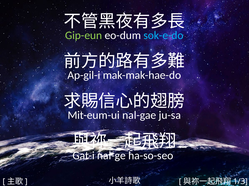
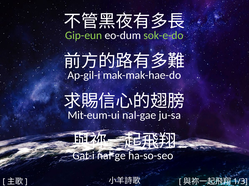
sok-e-do colour: light blue -> light green (163, 36)
